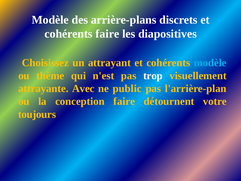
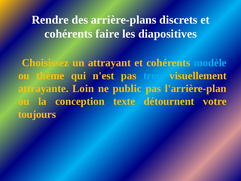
Modèle: Modèle -> Rendre (50, 20)
trop colour: white -> light blue (153, 76)
Avec: Avec -> Loin (83, 88)
conception faire: faire -> texte (124, 101)
